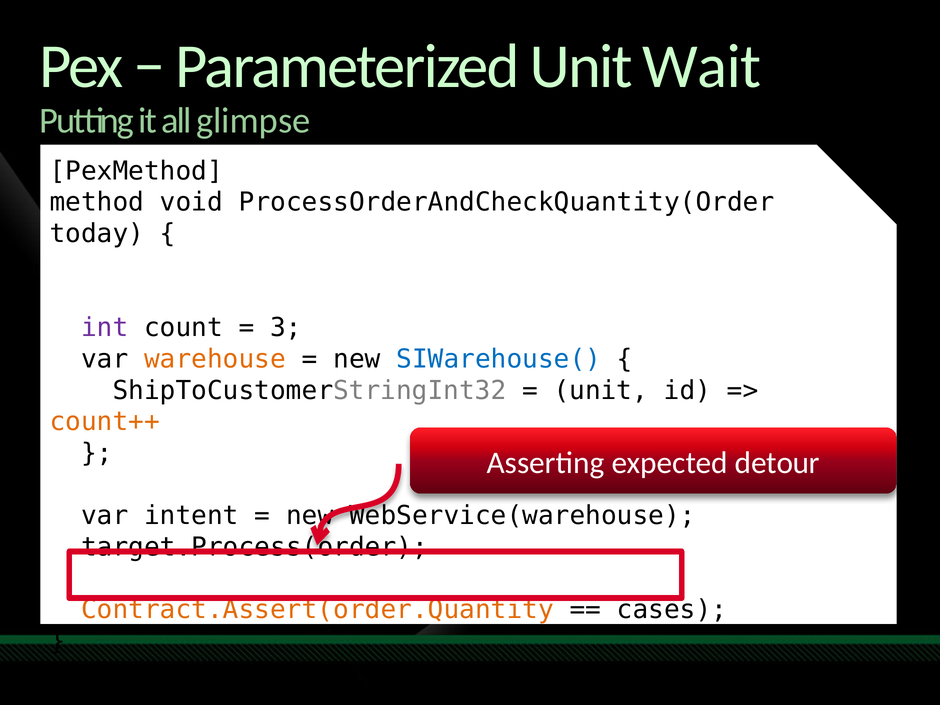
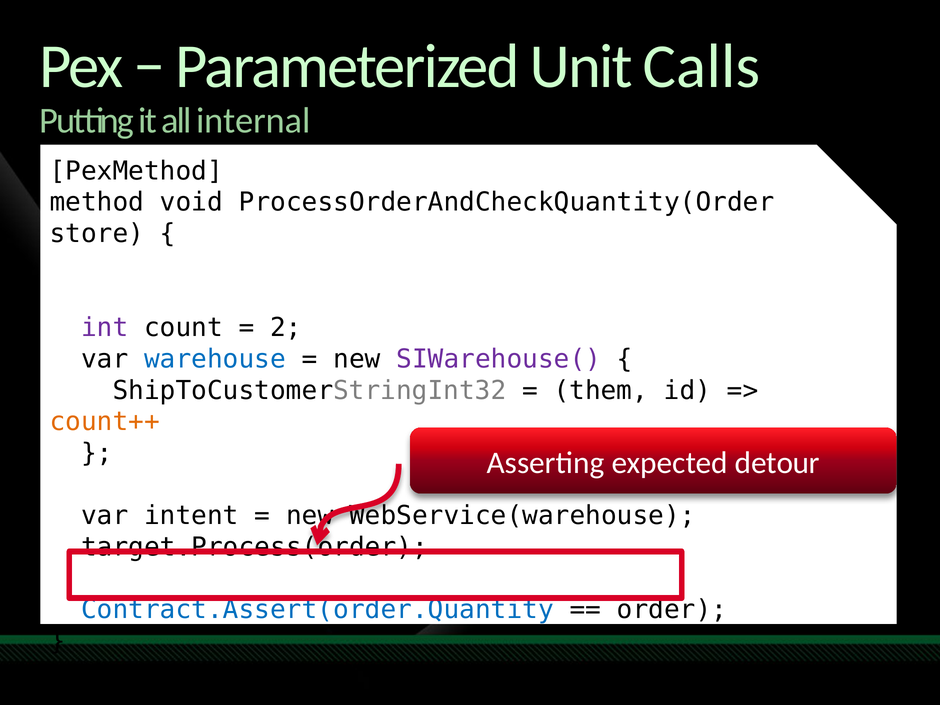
Wait: Wait -> Calls (701, 67)
glimpse: glimpse -> internal (253, 121)
today: today -> store (97, 234)
3: 3 -> 2 (286, 328)
warehouse colour: orange -> blue (215, 359)
SIWarehouse( colour: blue -> purple (499, 359)
unit: unit -> them (601, 390)
Contract.Assert(order.Quantity colour: orange -> blue (317, 610)
cases: cases -> order (672, 610)
